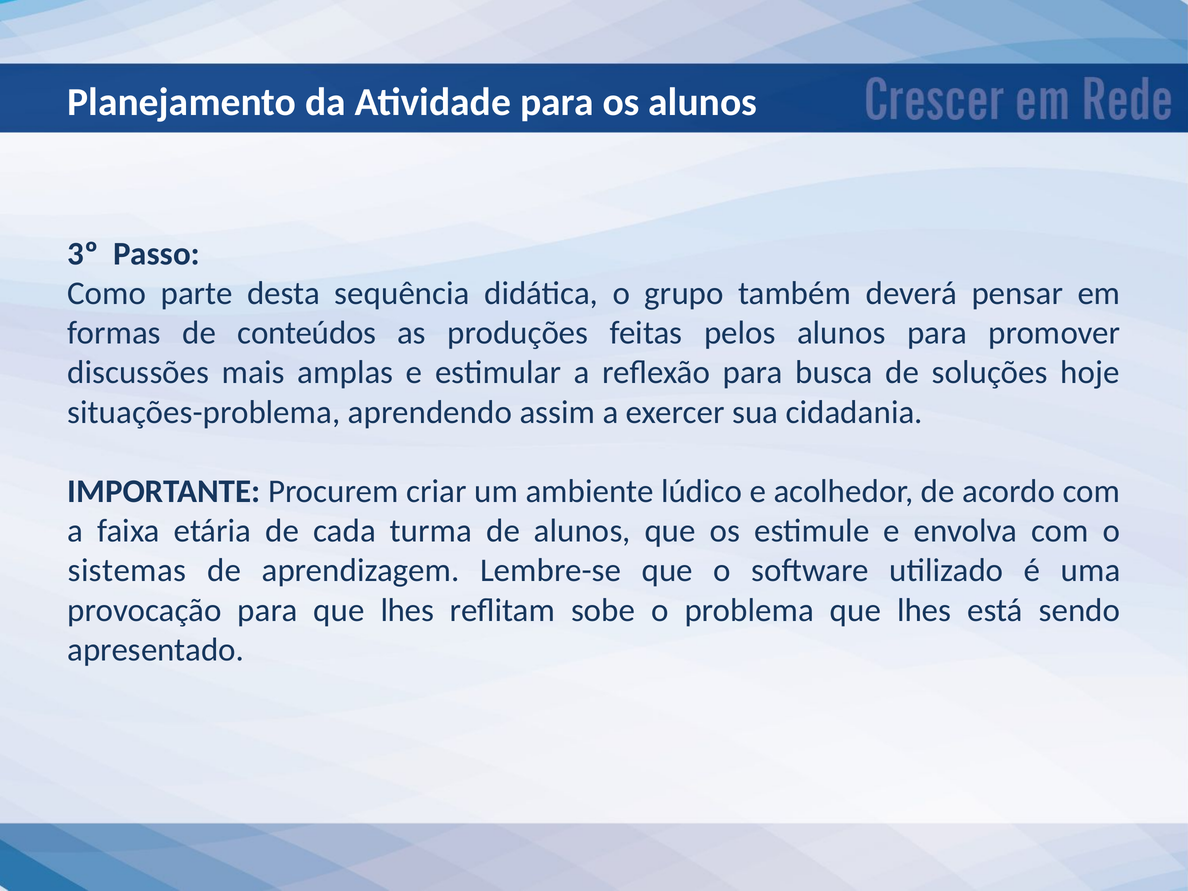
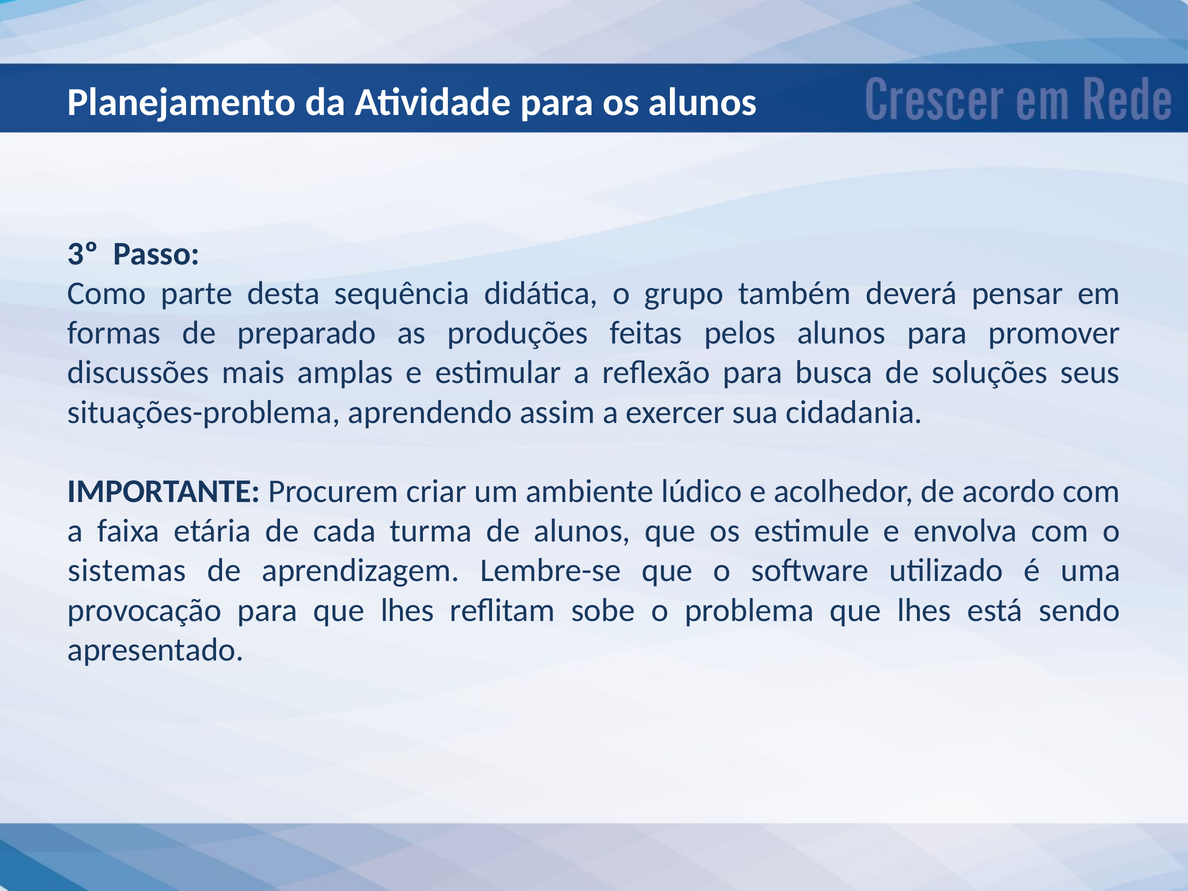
conteúdos: conteúdos -> preparado (307, 333)
hoje: hoje -> seus (1090, 372)
